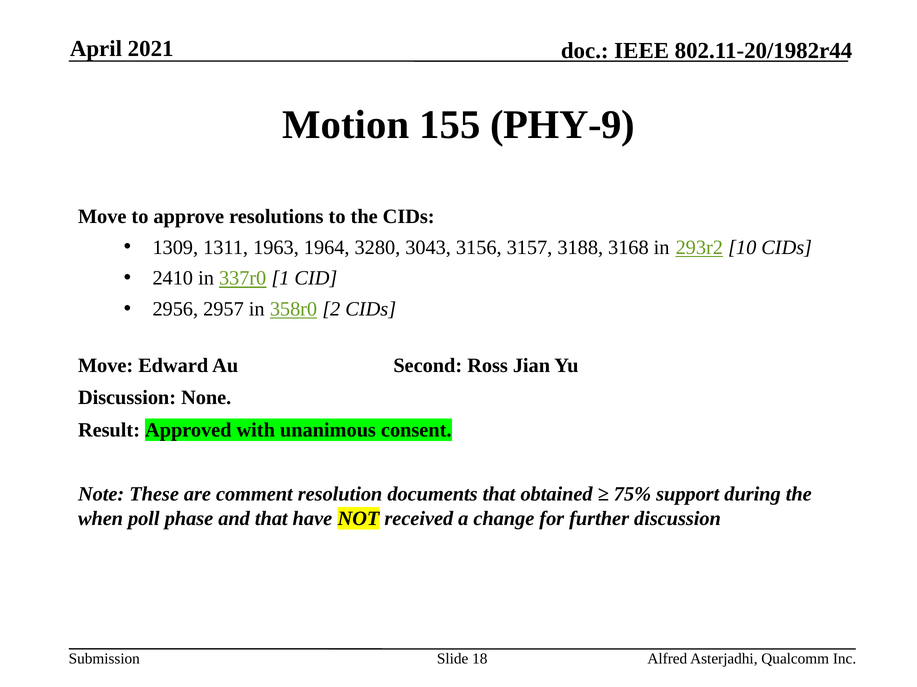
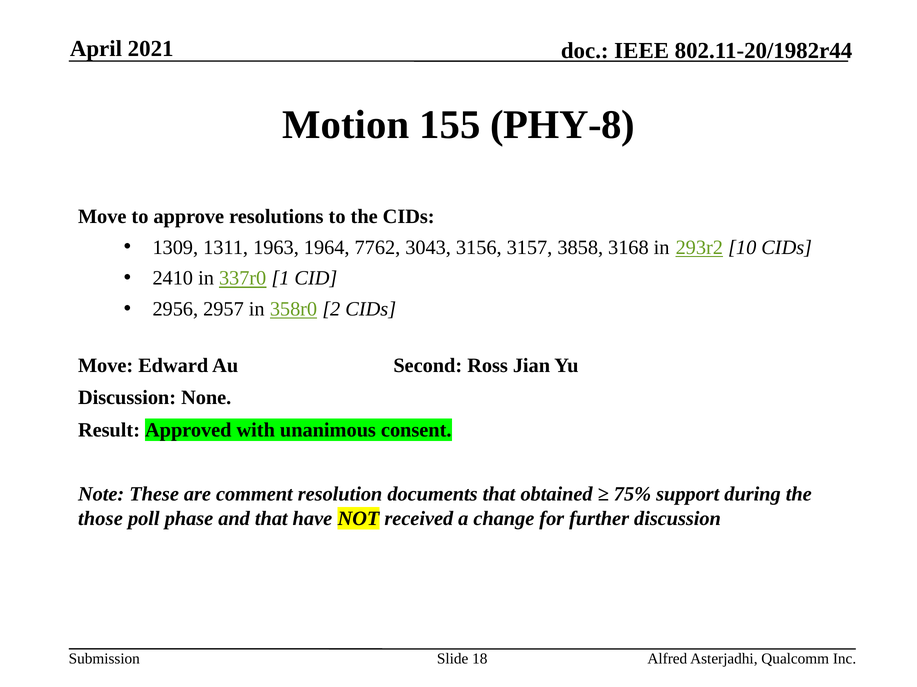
PHY-9: PHY-9 -> PHY-8 (563, 125)
3280: 3280 -> 7762 (377, 248)
3188: 3188 -> 3858 (580, 248)
when: when -> those (100, 519)
